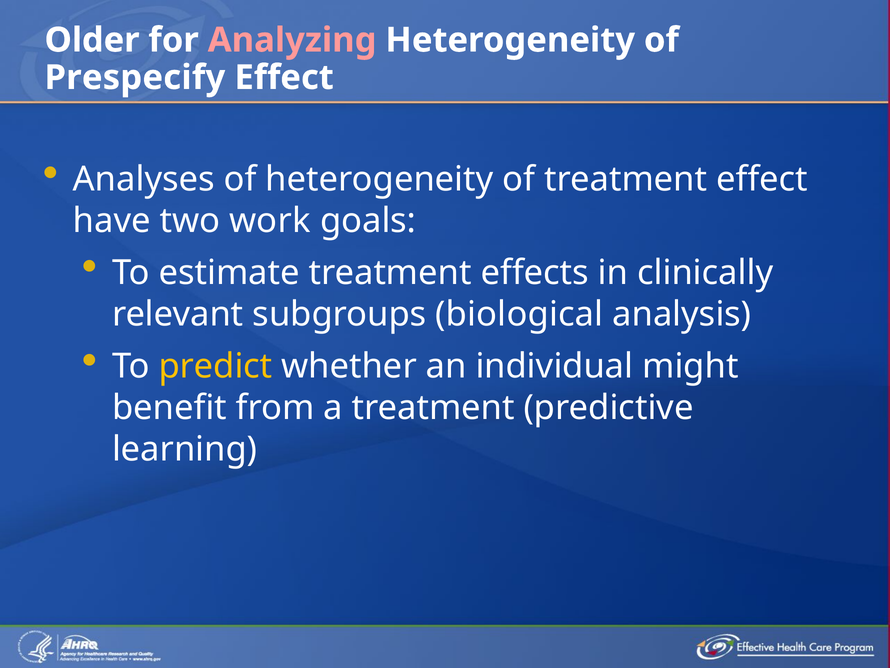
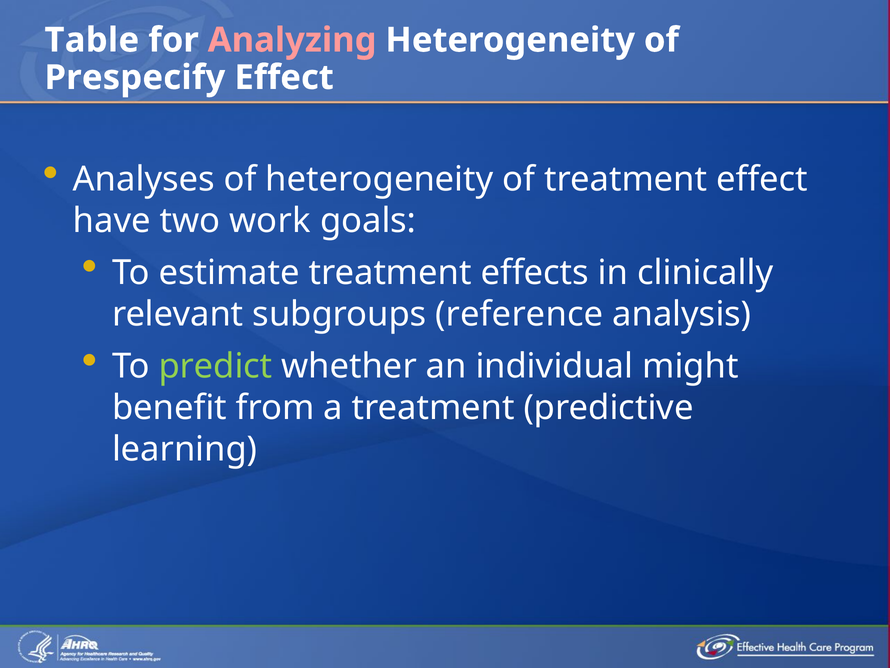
Older: Older -> Table (92, 40)
biological: biological -> reference (519, 314)
predict colour: yellow -> light green (215, 366)
